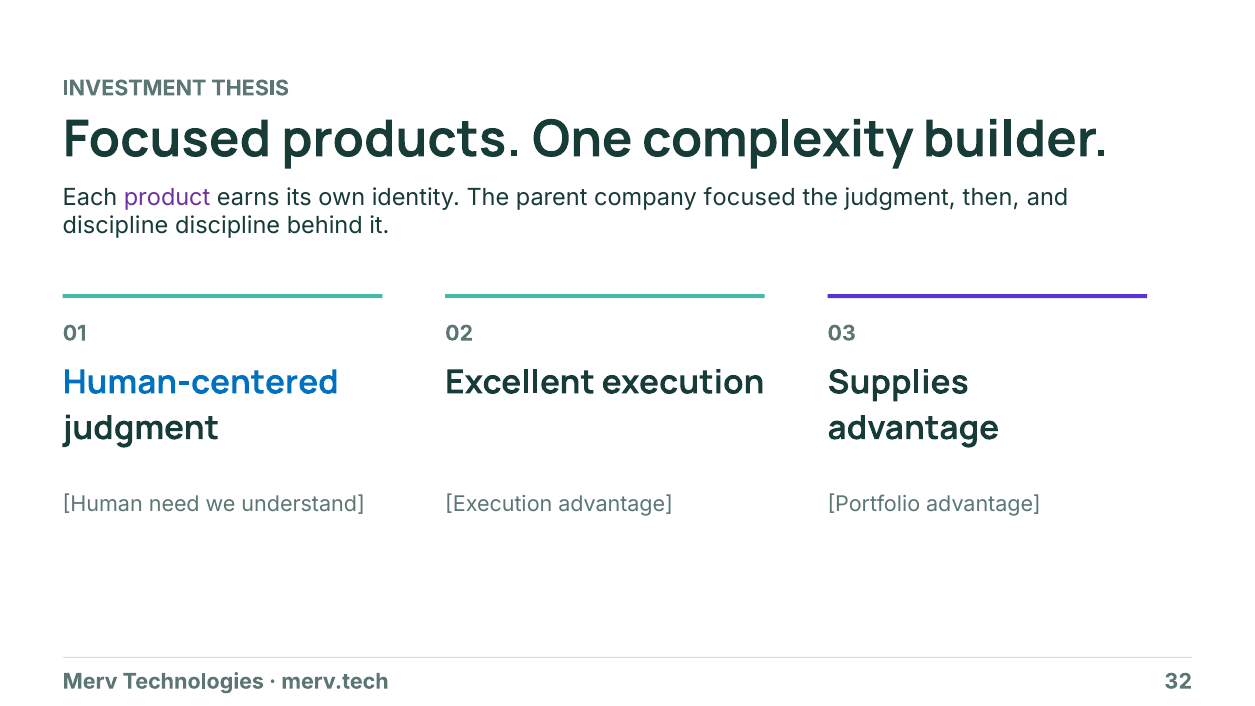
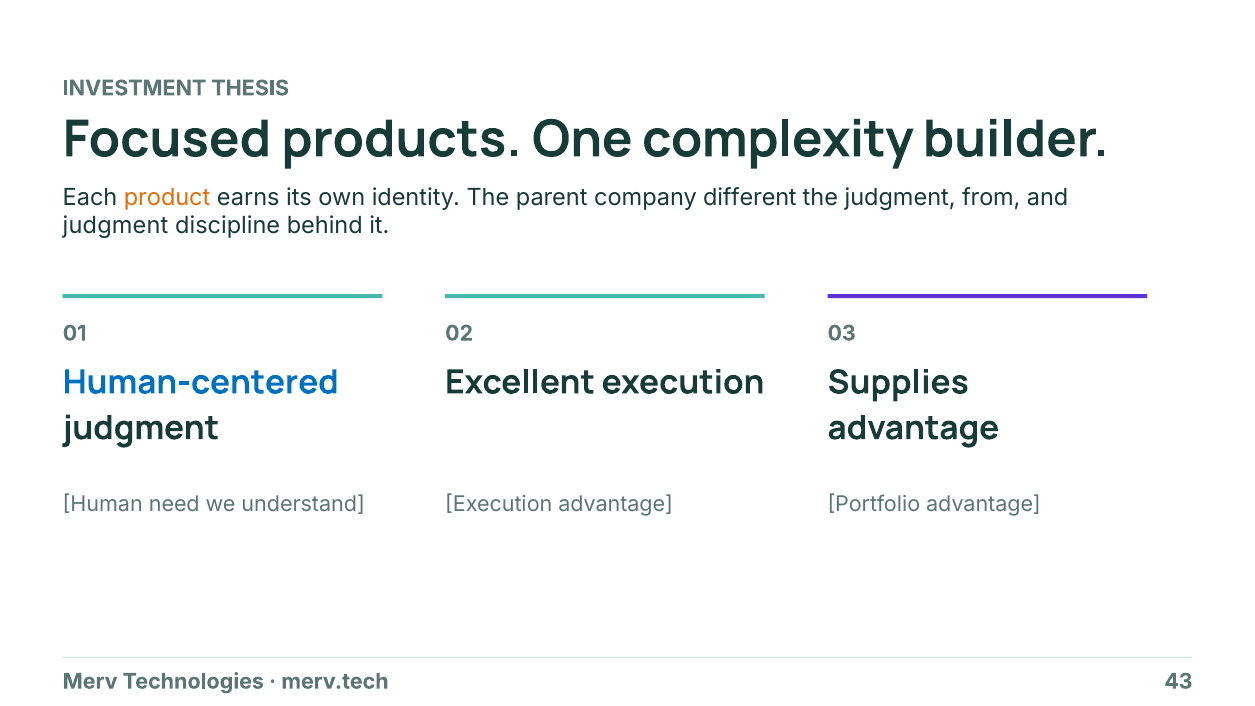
product colour: purple -> orange (167, 197)
company focused: focused -> different (750, 197)
then: then -> from (991, 197)
discipline: discipline -> judgment (116, 226)
32: 32 -> 43 (1178, 681)
